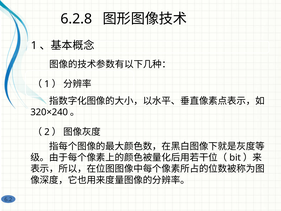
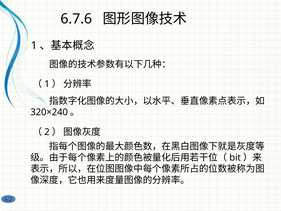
6.2.8: 6.2.8 -> 6.7.6 (76, 19)
